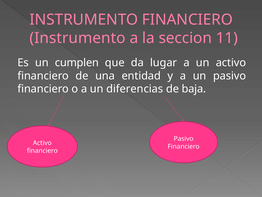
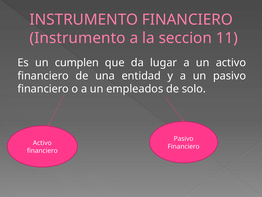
diferencias: diferencias -> empleados (135, 89)
baja: baja -> solo (194, 89)
